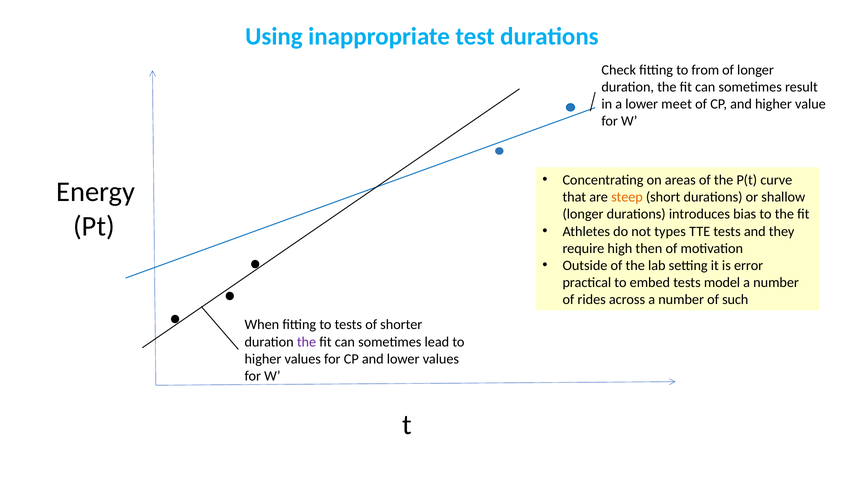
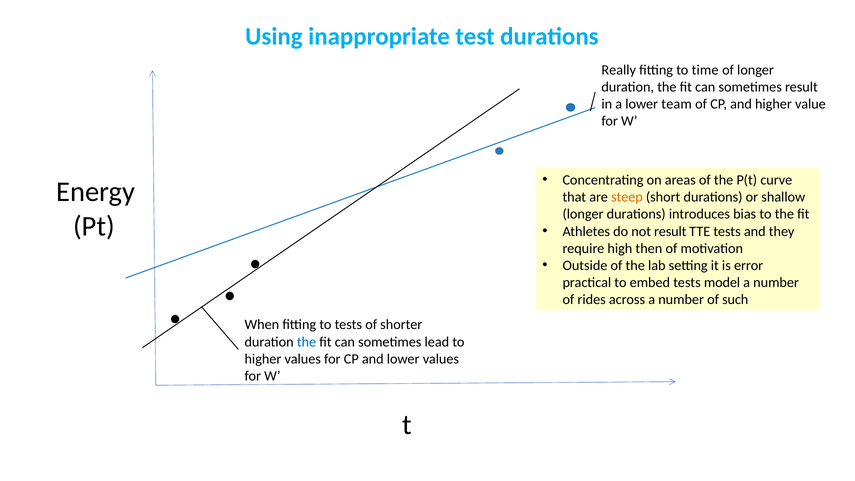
Check: Check -> Really (619, 70)
from: from -> time (705, 70)
meet: meet -> team (677, 104)
not types: types -> result (670, 231)
the colour: purple -> blue (307, 342)
